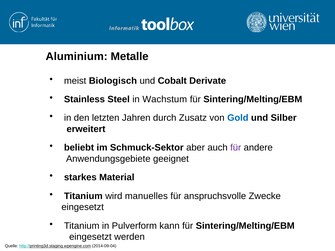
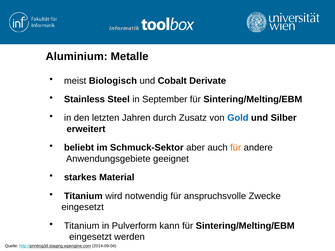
Wachstum: Wachstum -> September (165, 99)
für colour: purple -> orange (236, 148)
manuelles: manuelles -> notwendig (146, 196)
